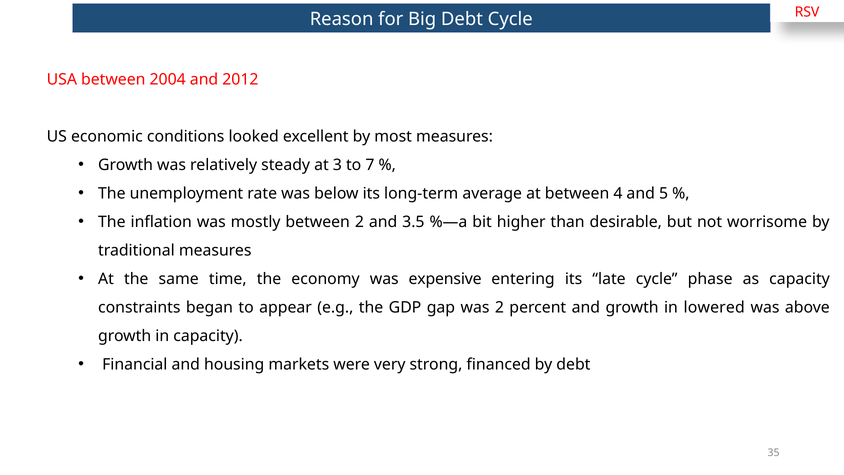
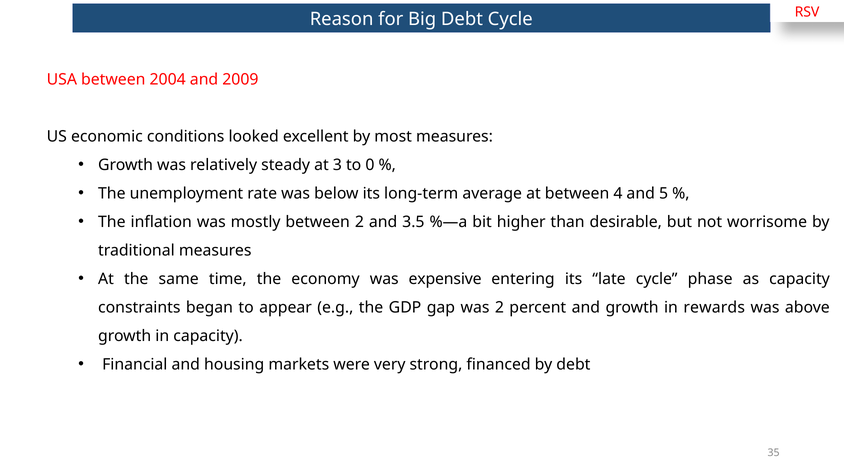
2012: 2012 -> 2009 (240, 79)
7: 7 -> 0 (370, 165)
lowered: lowered -> rewards (714, 307)
